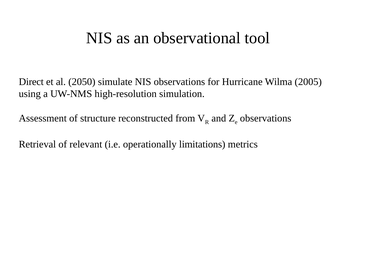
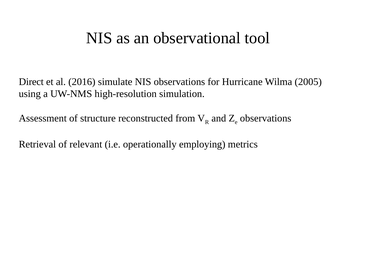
2050: 2050 -> 2016 (82, 82)
limitations: limitations -> employing (202, 144)
